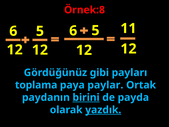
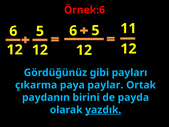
Örnek:8: Örnek:8 -> Örnek:6 (84, 10)
toplama: toplama -> çıkarma (36, 85)
birini underline: present -> none (86, 97)
